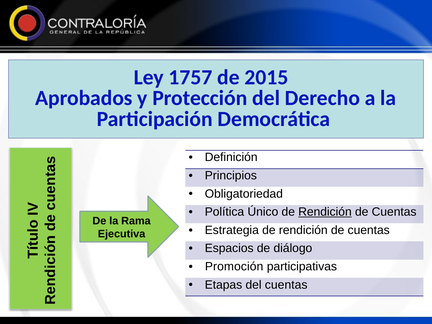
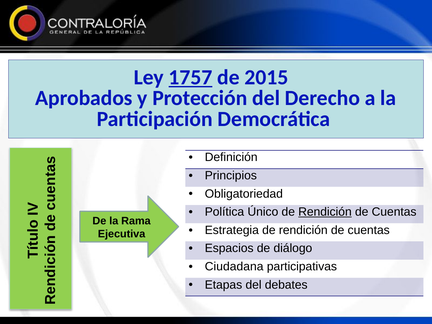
1757 underline: none -> present (191, 77)
Promoción: Promoción -> Ciudadana (234, 267)
del cuentas: cuentas -> debates (286, 285)
